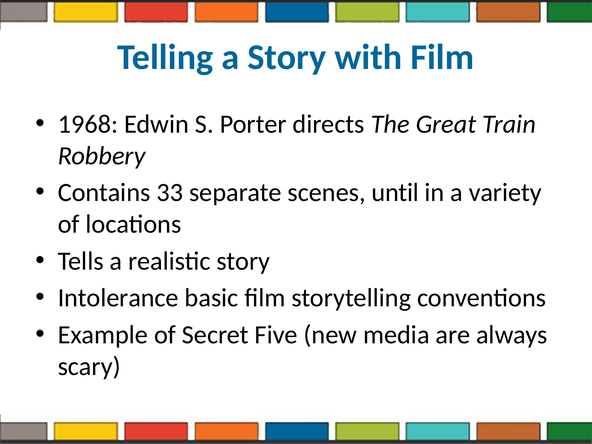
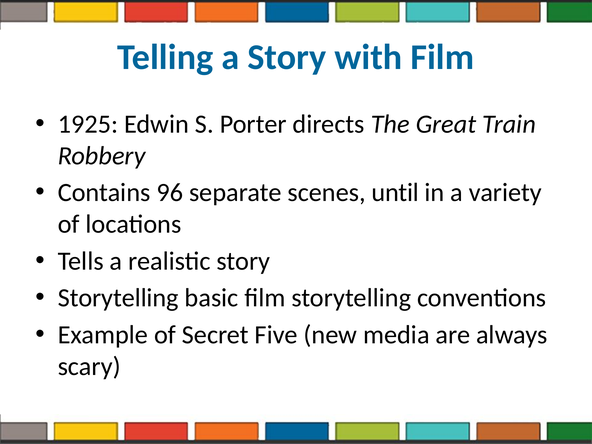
1968: 1968 -> 1925 (88, 124)
33: 33 -> 96 (170, 193)
Intolerance: Intolerance -> Storytelling (118, 298)
